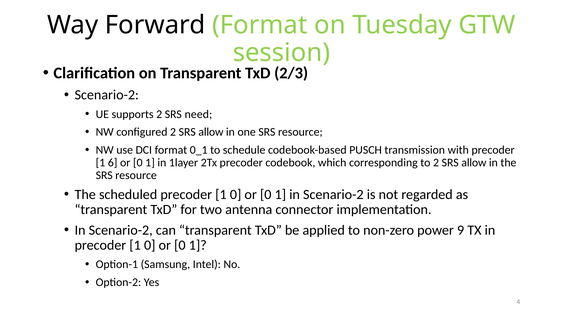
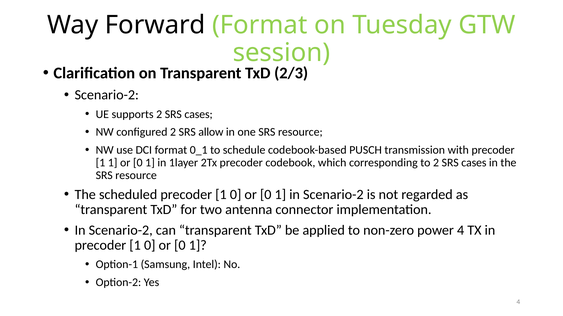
supports 2 SRS need: need -> cases (199, 114)
1 6: 6 -> 1 (113, 163)
to 2 SRS allow: allow -> cases (474, 163)
power 9: 9 -> 4 (461, 231)
